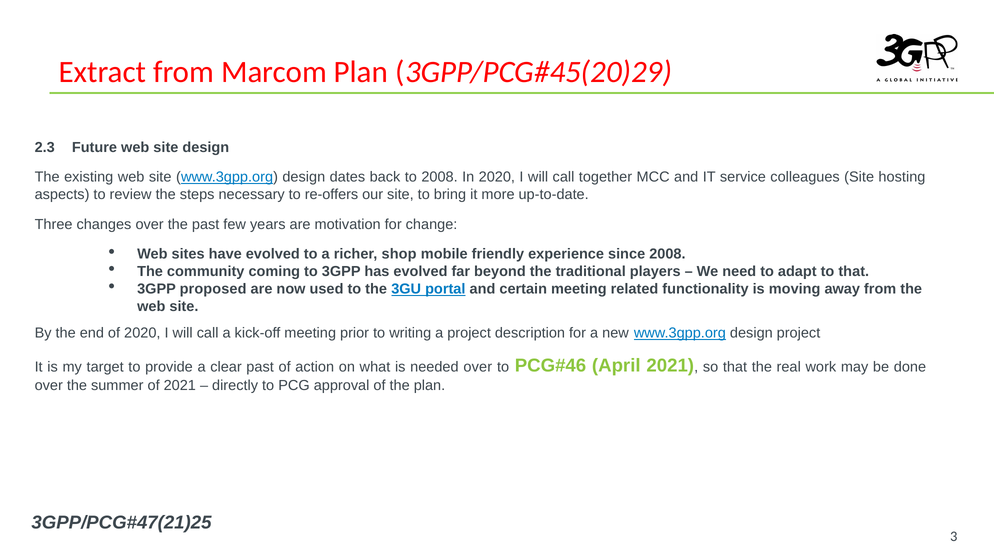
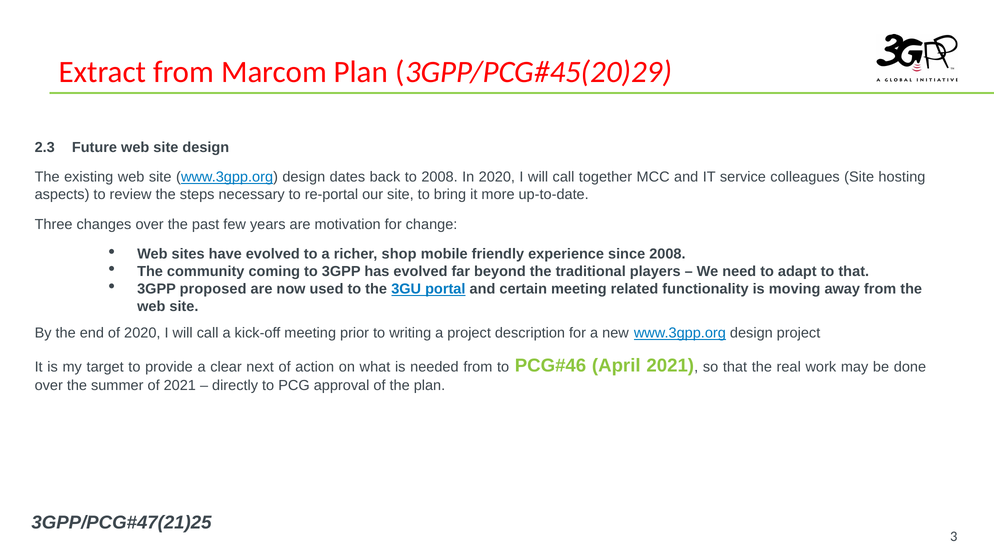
re-offers: re-offers -> re-portal (332, 195)
clear past: past -> next (260, 367)
needed over: over -> from (478, 367)
